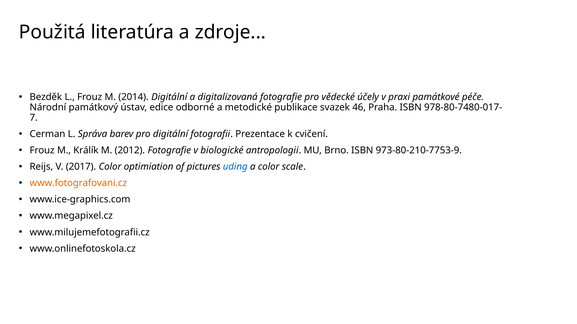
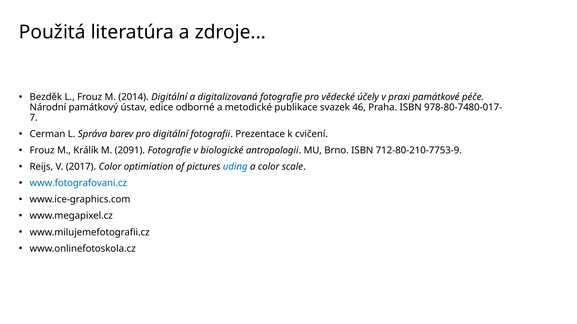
2012: 2012 -> 2091 (130, 151)
973-80-210-7753-9: 973-80-210-7753-9 -> 712-80-210-7753-9 (419, 151)
www.fotografovani.cz colour: orange -> blue (78, 183)
